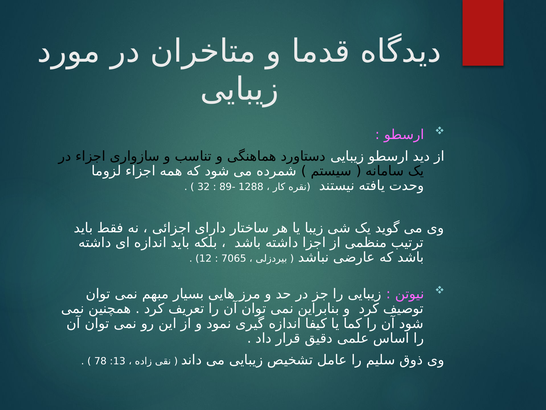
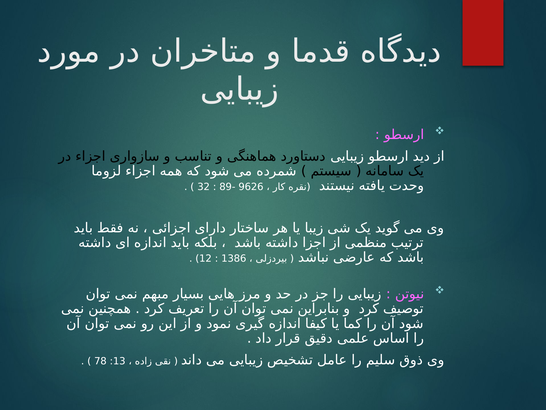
1288: 1288 -> 9626 (251, 187)
7065: 7065 -> 1386 (234, 258)
